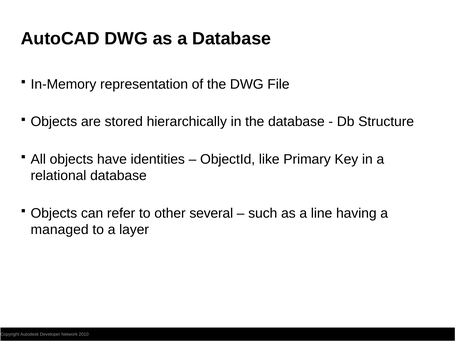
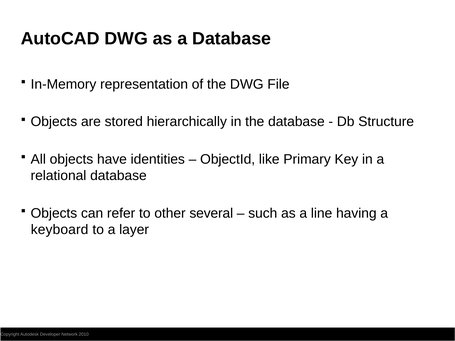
managed: managed -> keyboard (60, 230)
